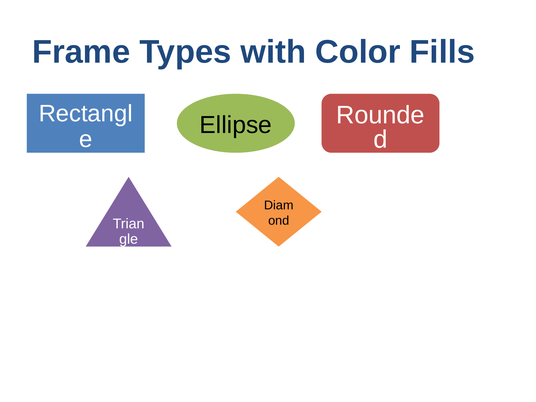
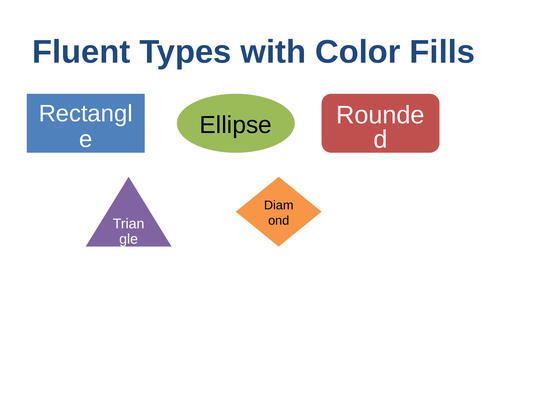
Frame: Frame -> Fluent (81, 52)
